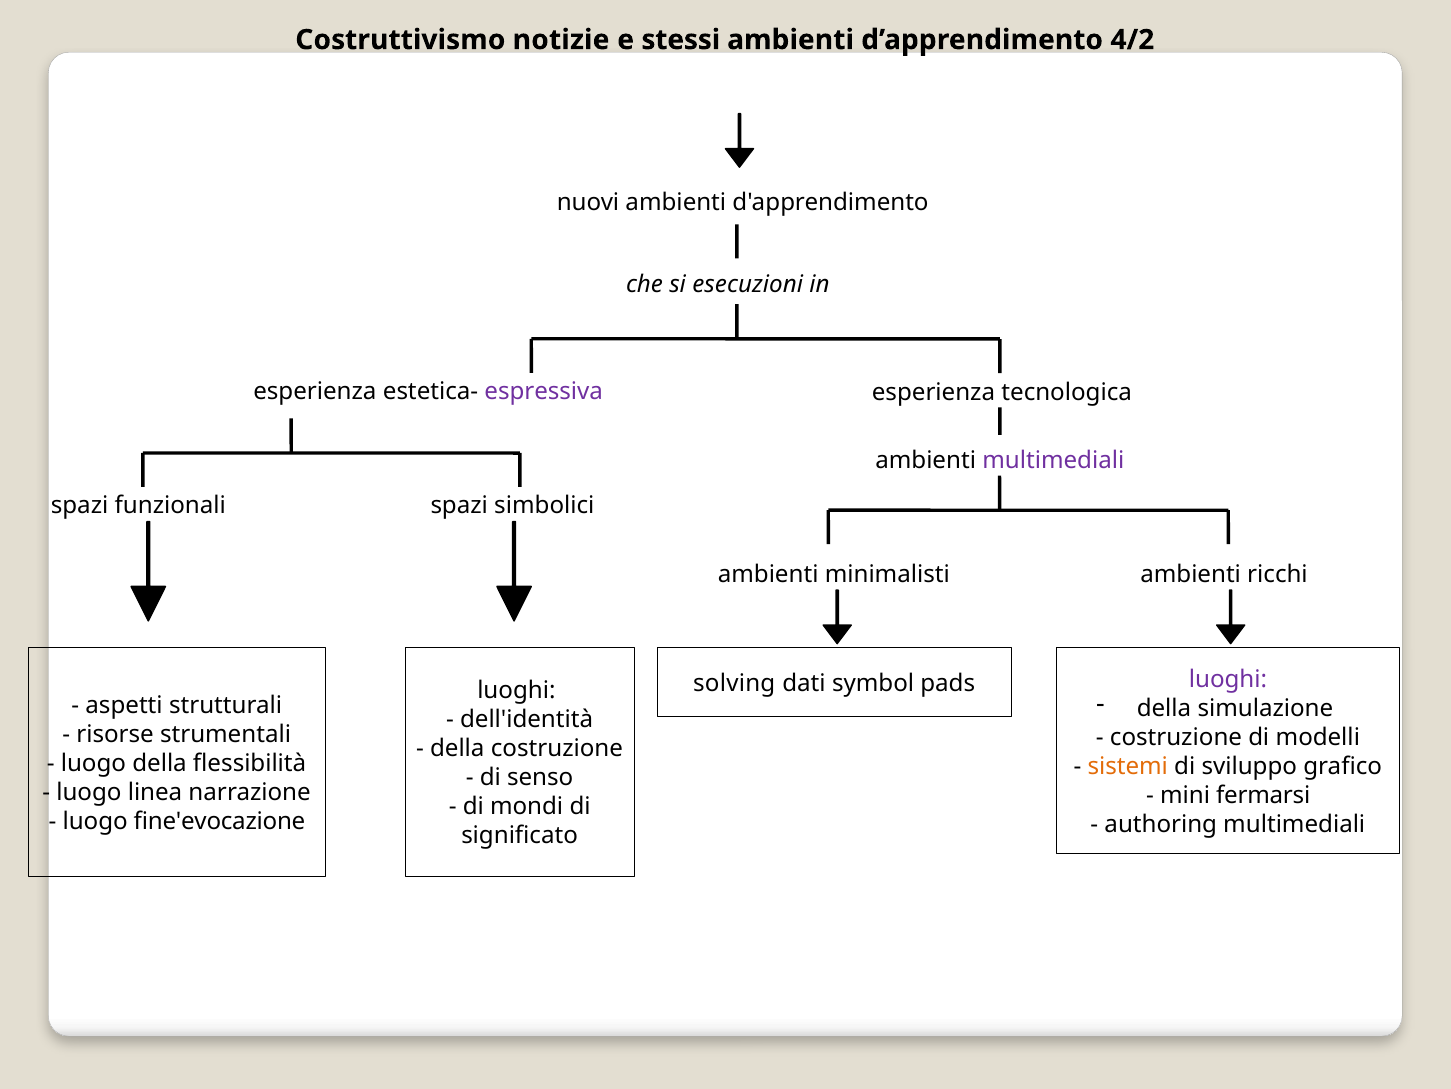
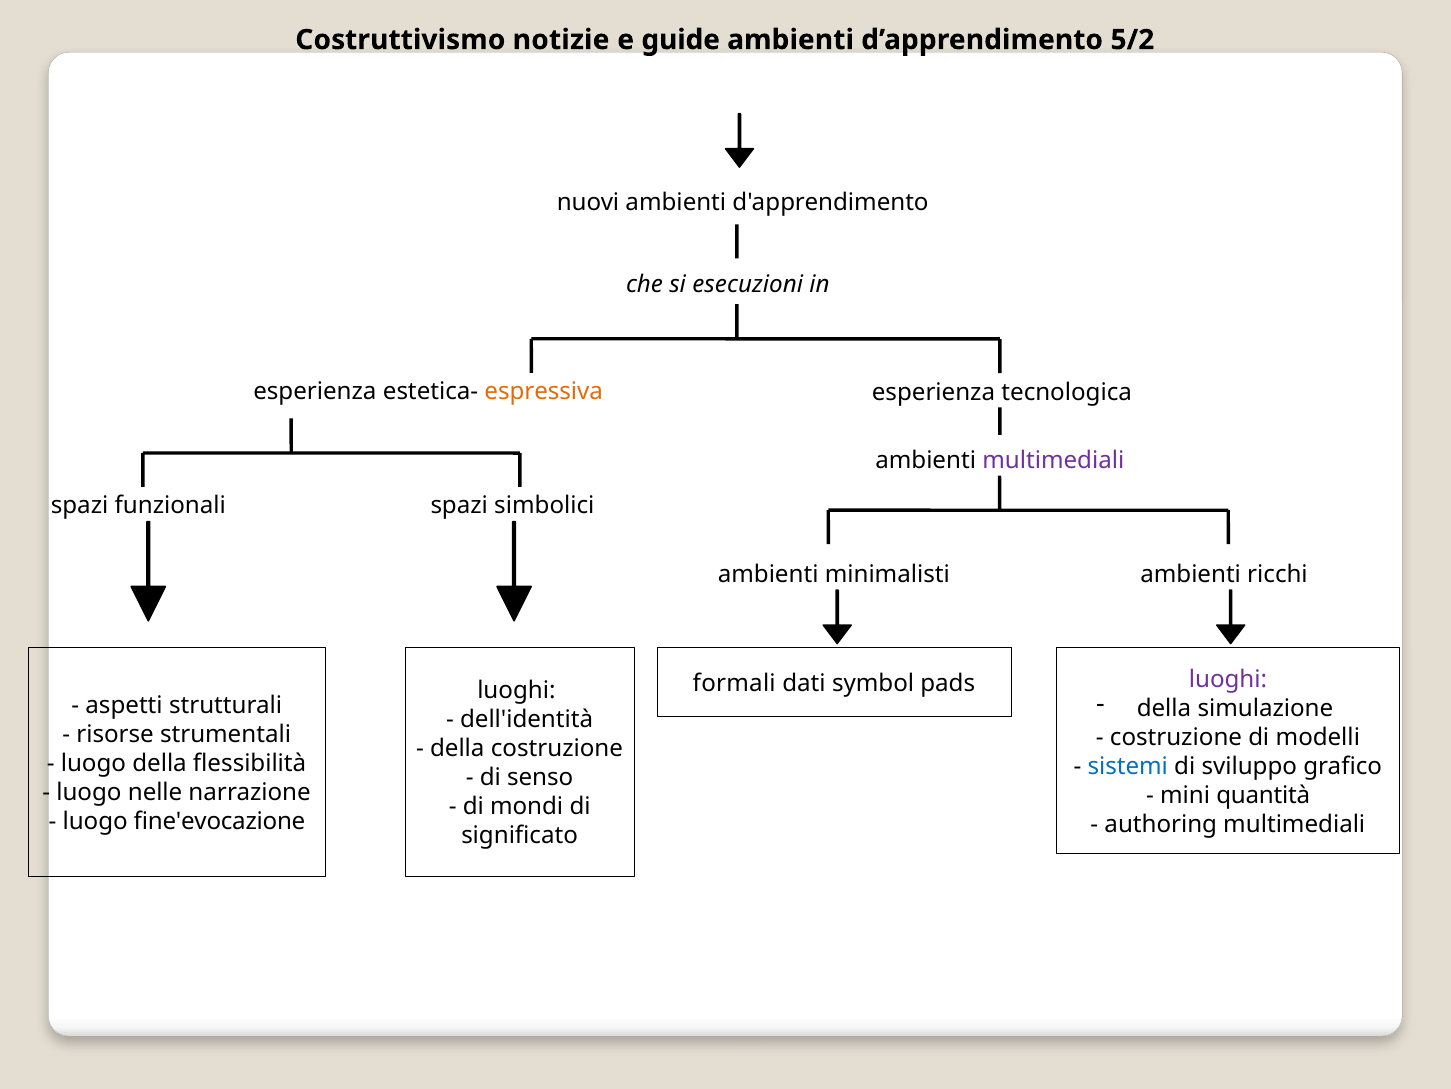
stessi: stessi -> guide (681, 40)
4/2: 4/2 -> 5/2 (1132, 40)
espressiva colour: purple -> orange (544, 392)
solving: solving -> formali (734, 683)
sistemi colour: orange -> blue (1128, 766)
linea: linea -> nelle (155, 792)
fermarsi: fermarsi -> quantità (1263, 795)
